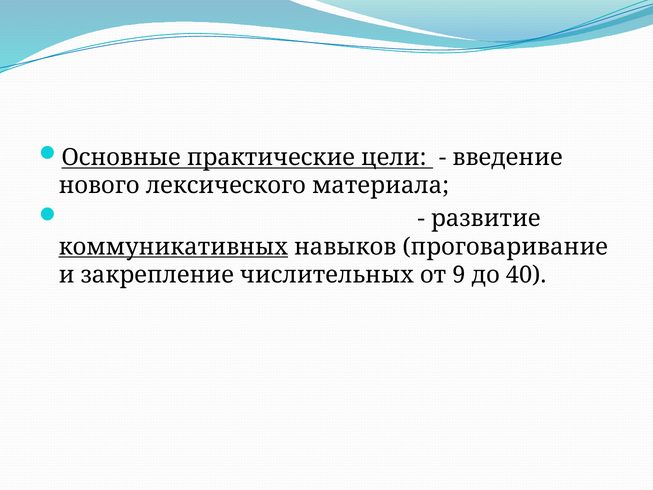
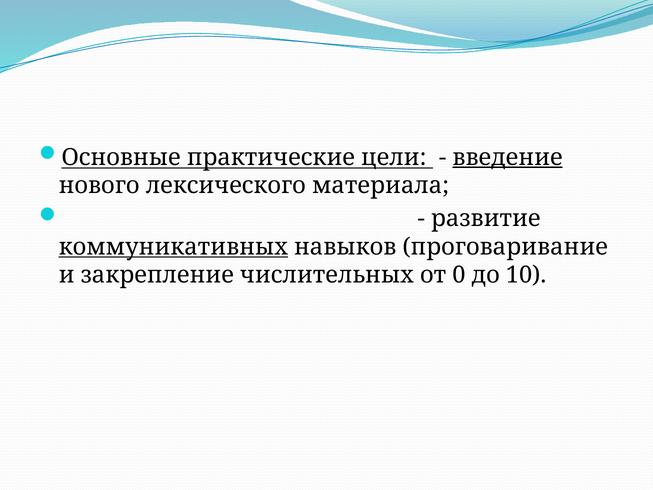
введение underline: none -> present (508, 157)
9: 9 -> 0 (459, 275)
40: 40 -> 10 (526, 275)
